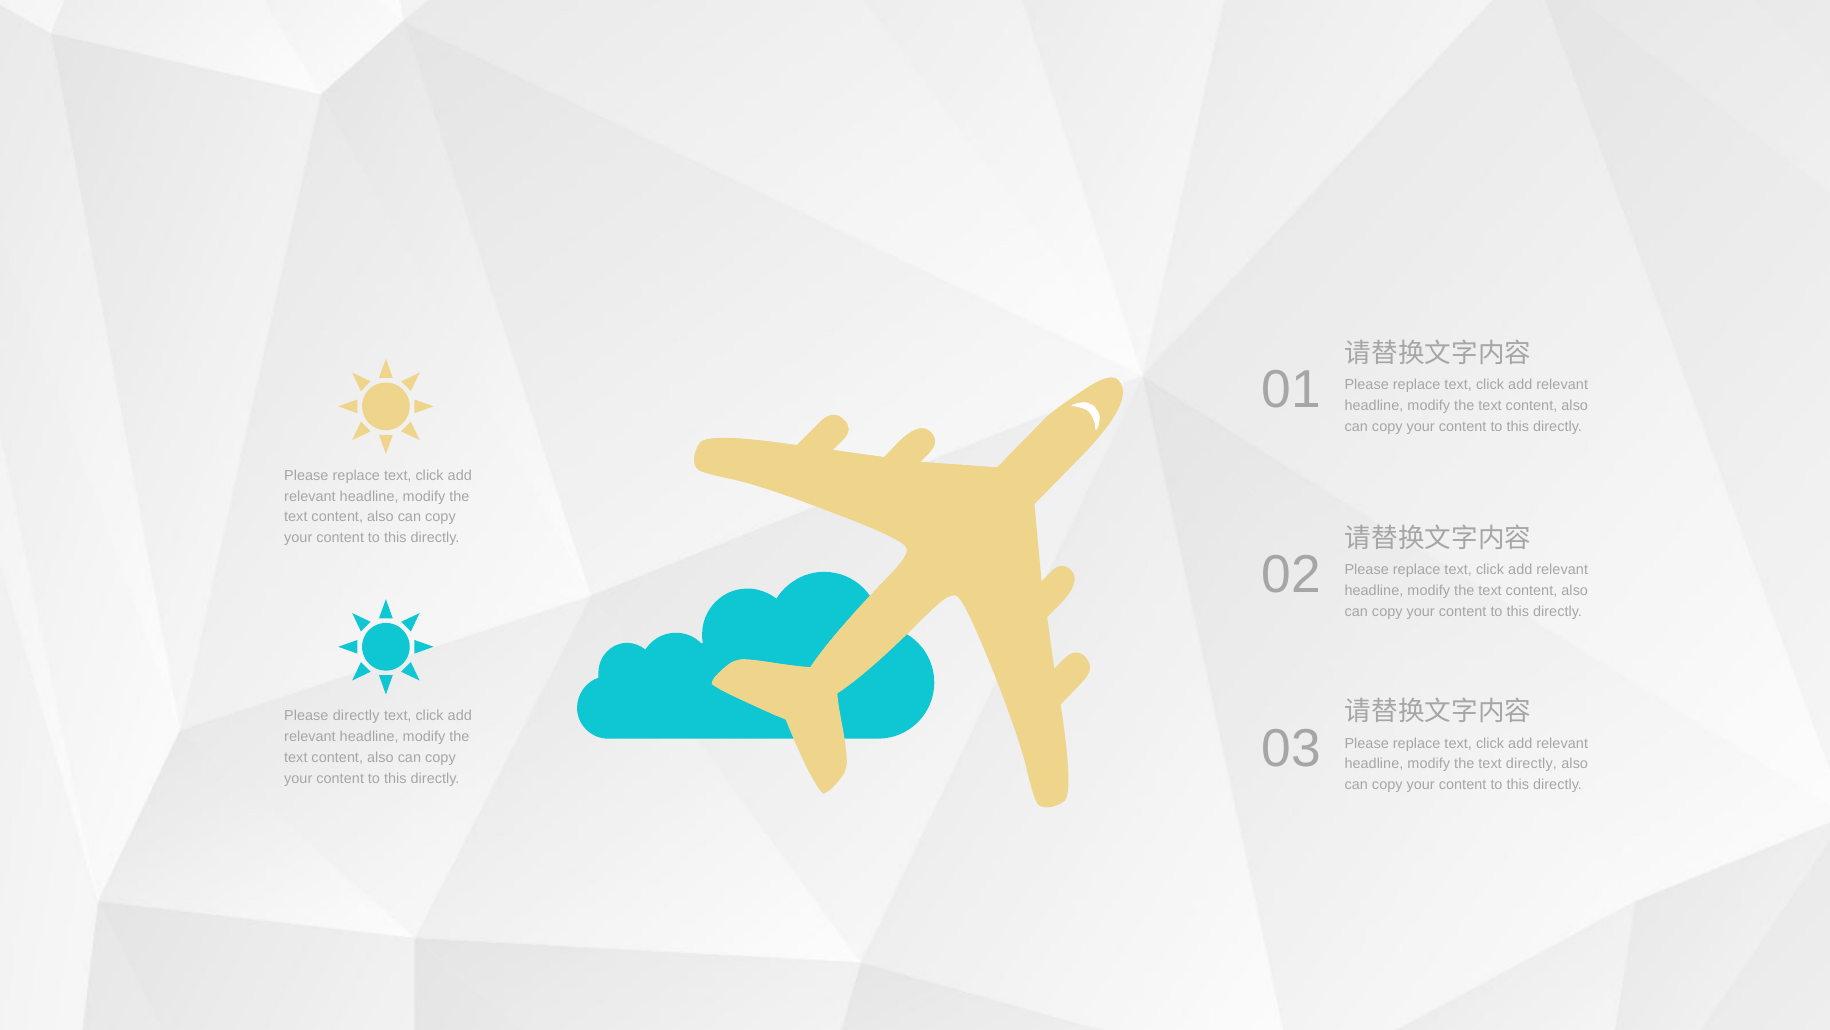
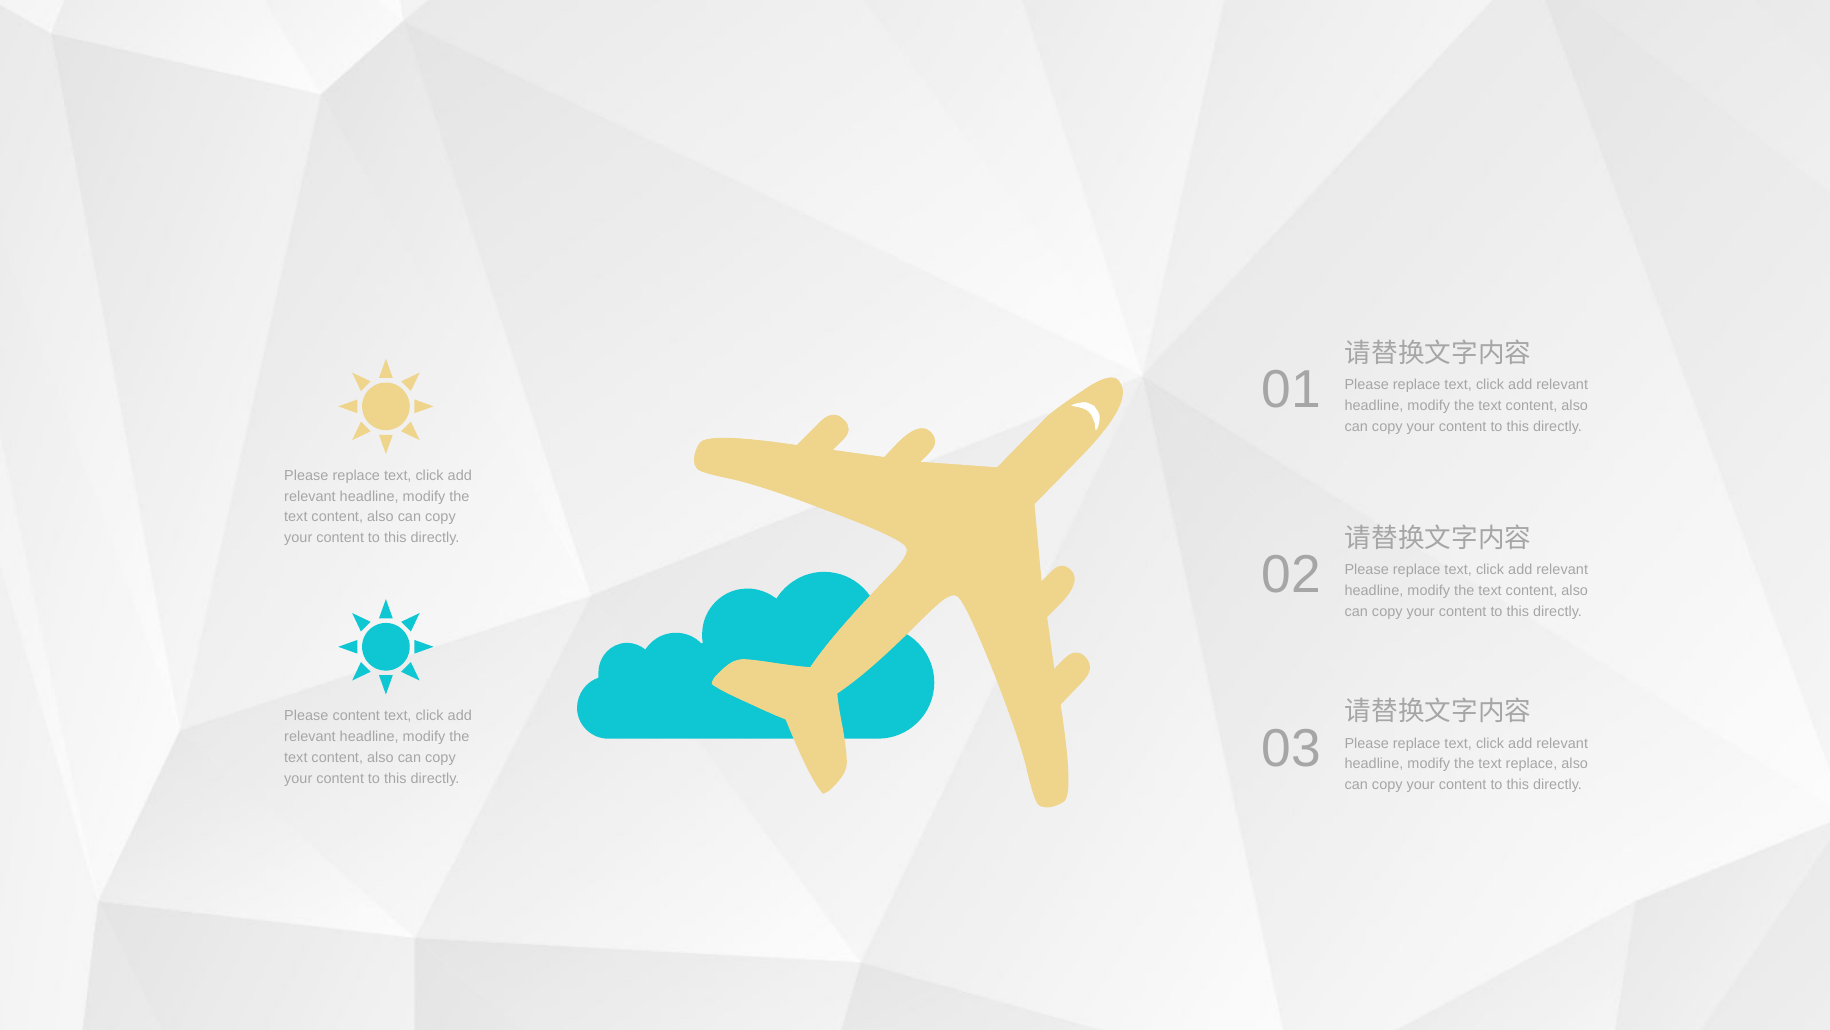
Please directly: directly -> content (356, 716)
text directly: directly -> replace (1531, 764)
